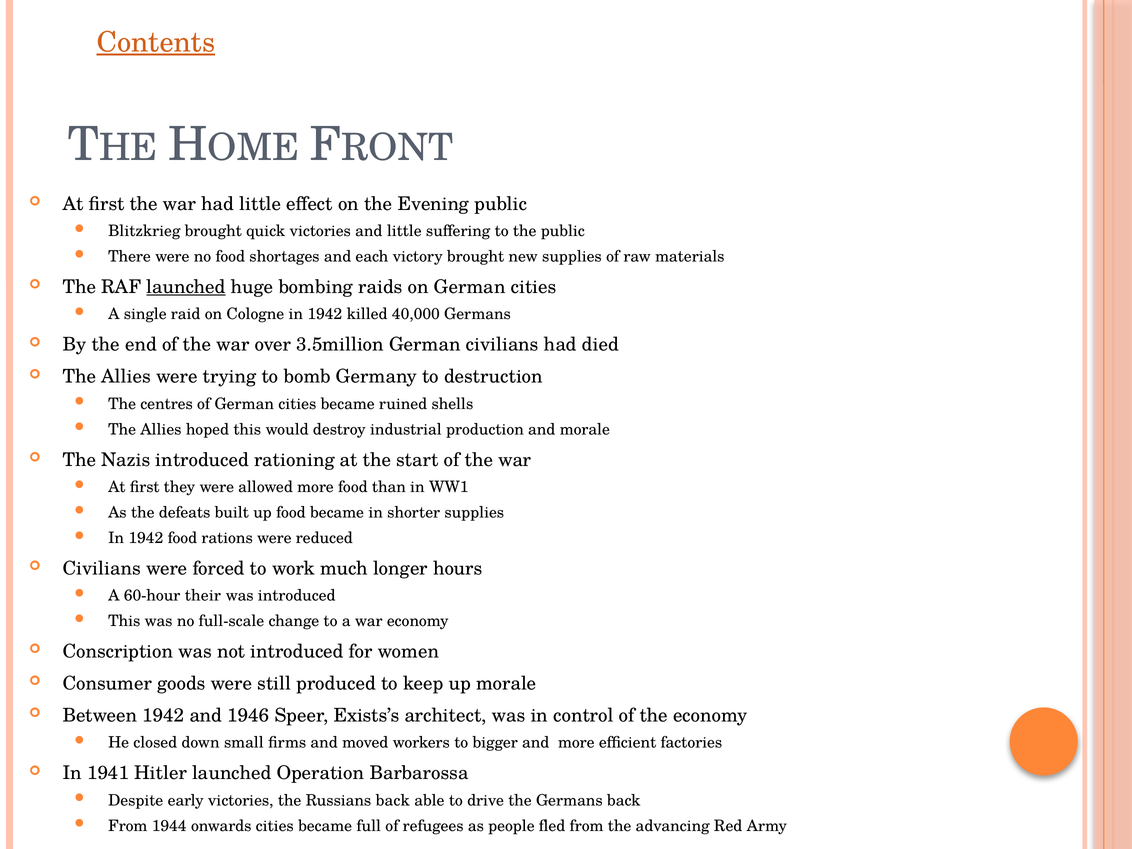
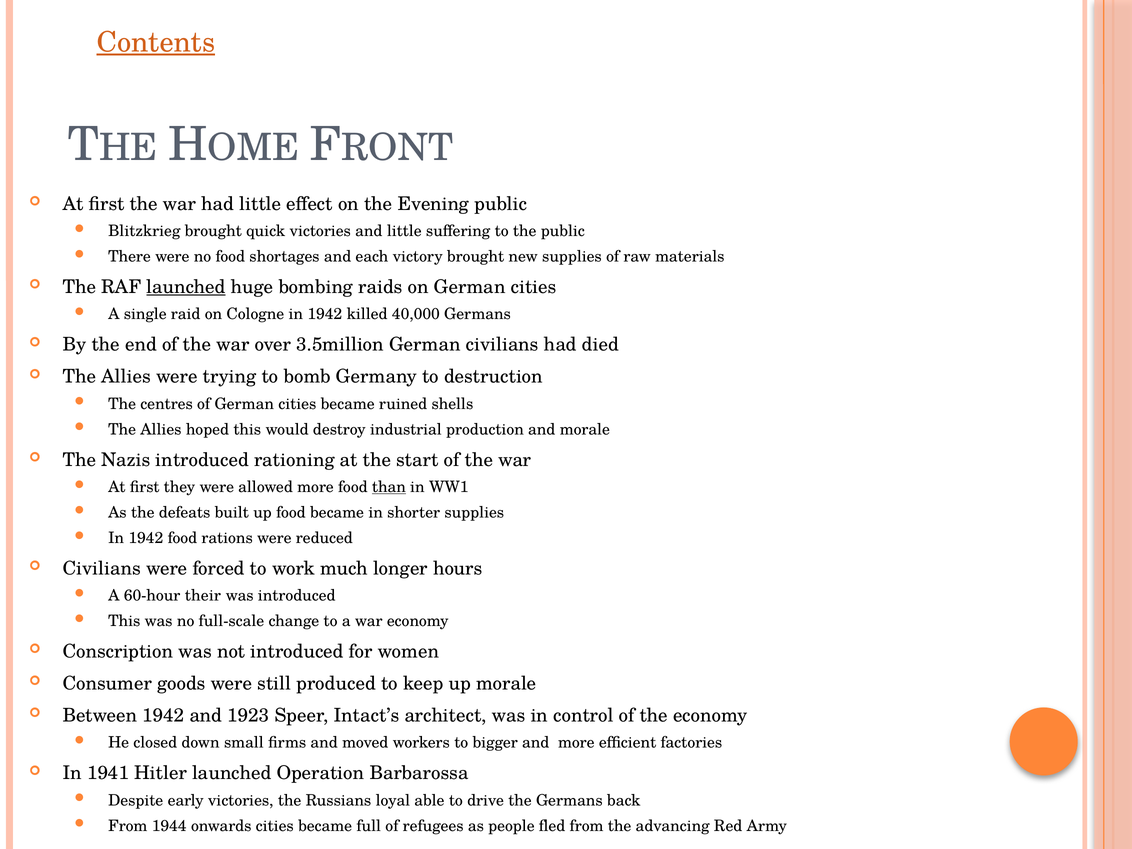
than underline: none -> present (389, 487)
1946: 1946 -> 1923 (248, 716)
Exists’s: Exists’s -> Intact’s (366, 716)
Russians back: back -> loyal (393, 800)
